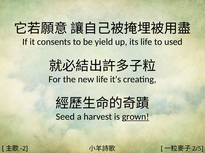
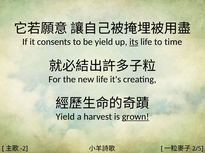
its underline: none -> present (134, 42)
used: used -> time (173, 42)
Seed: Seed -> Yield (65, 117)
